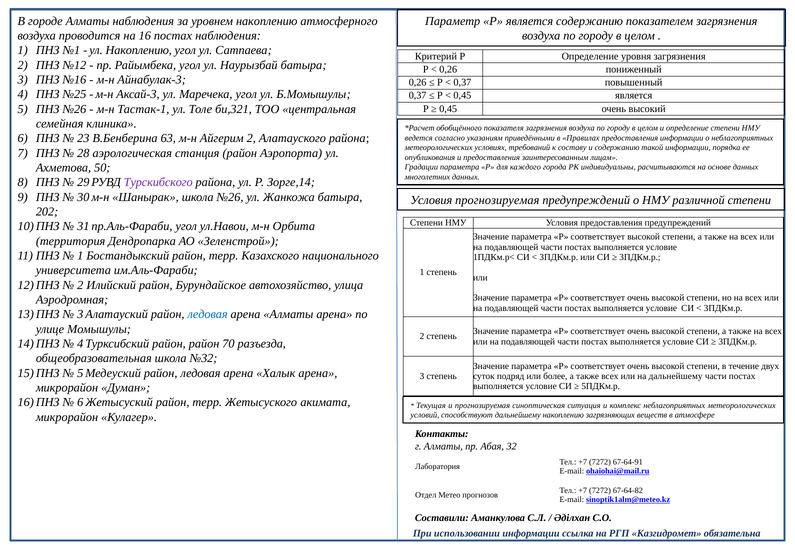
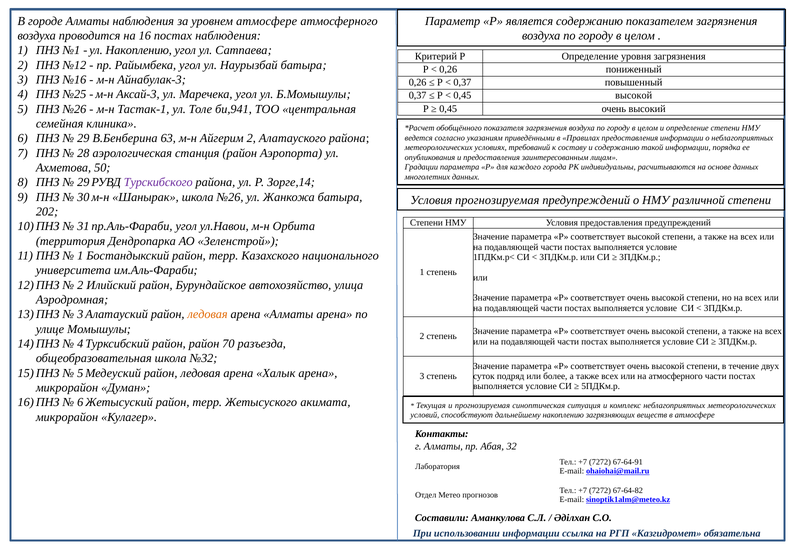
уровнем накоплению: накоплению -> атмосфере (267, 21)
0,45 является: является -> высокой (634, 96)
би,321: би,321 -> би,941 (233, 109)
23: 23 -> 29 (83, 138)
ледовая colour: blue -> orange (208, 315)
на дальнейшему: дальнейшему -> атмосферного (676, 376)
